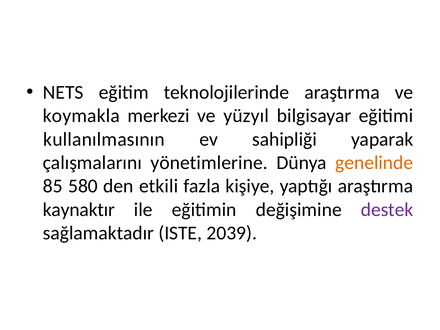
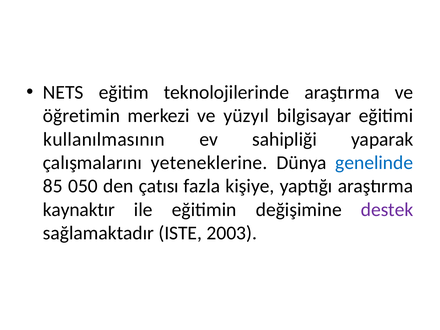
koymakla: koymakla -> öğretimin (82, 116)
yönetimlerine: yönetimlerine -> yeteneklerine (209, 163)
genelinde colour: orange -> blue (374, 163)
580: 580 -> 050 (83, 186)
etkili: etkili -> çatısı (159, 186)
2039: 2039 -> 2003 (232, 233)
